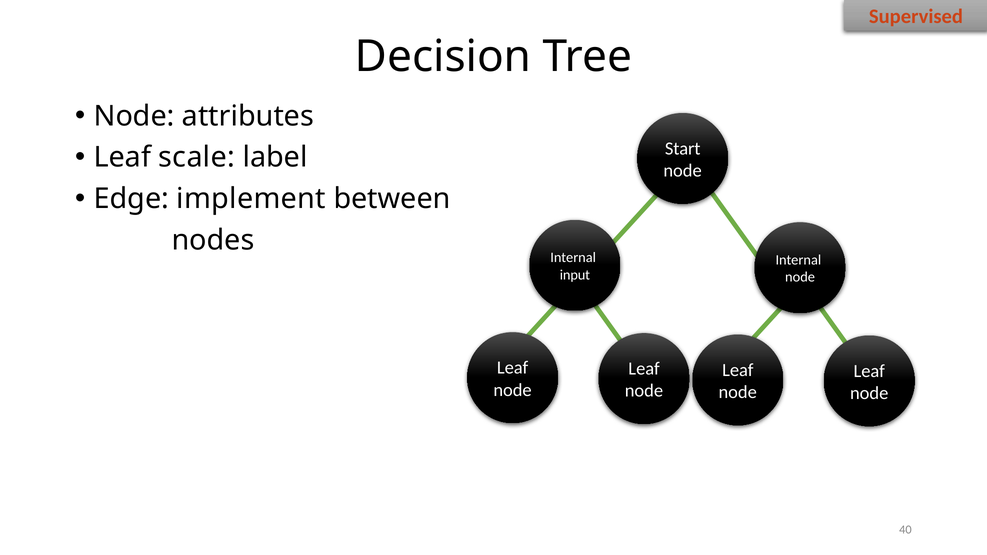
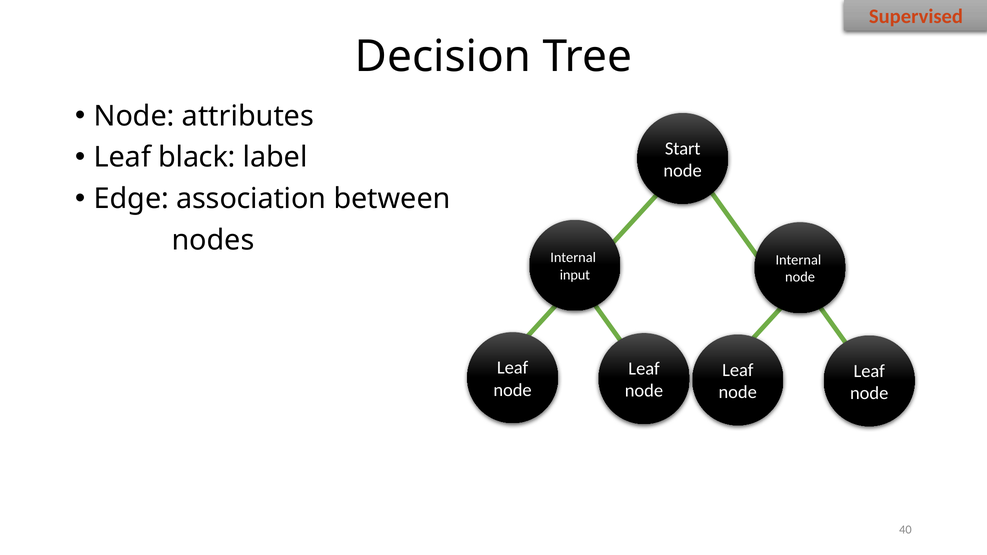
scale: scale -> black (197, 157)
implement: implement -> association (251, 199)
